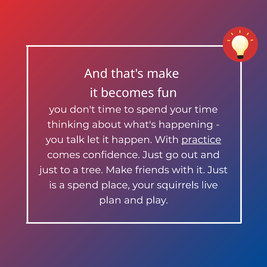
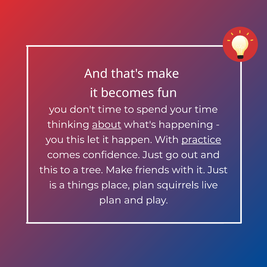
about underline: none -> present (107, 125)
you talk: talk -> this (75, 140)
just: just -> this (48, 170)
a spend: spend -> things (83, 185)
place your: your -> plan (143, 185)
